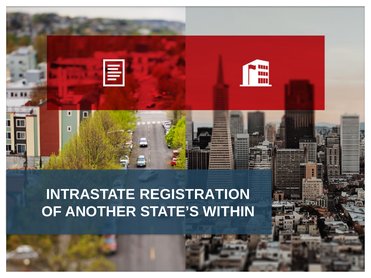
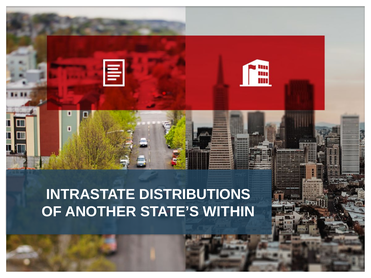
REGISTRATION: REGISTRATION -> DISTRIBUTIONS (195, 194)
